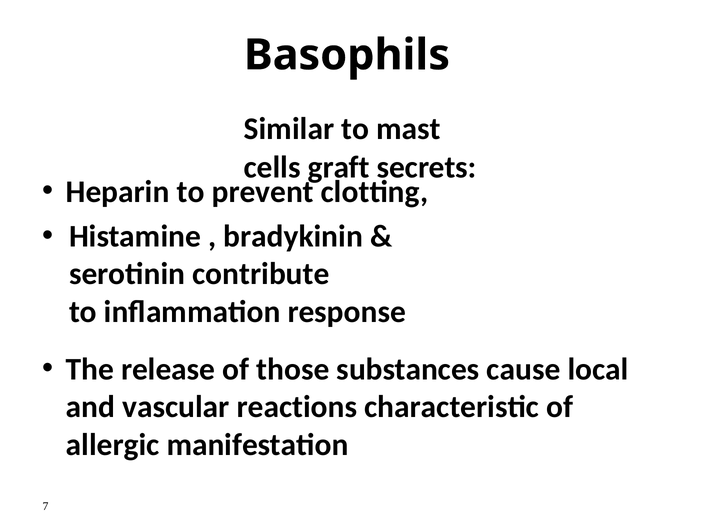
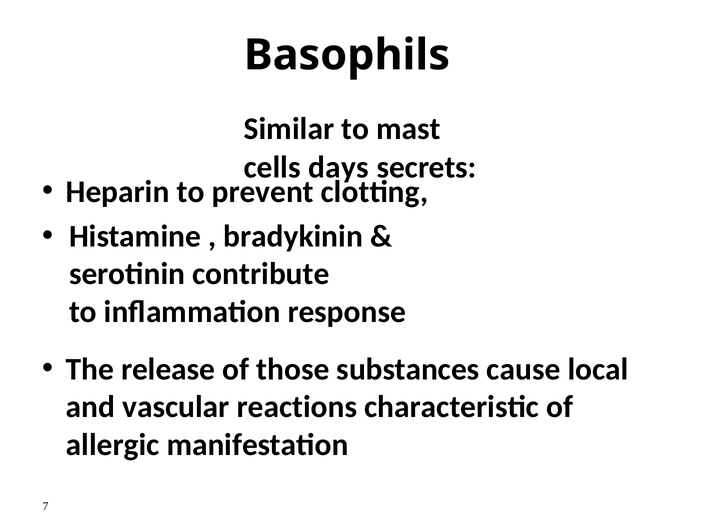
graft: graft -> days (339, 167)
